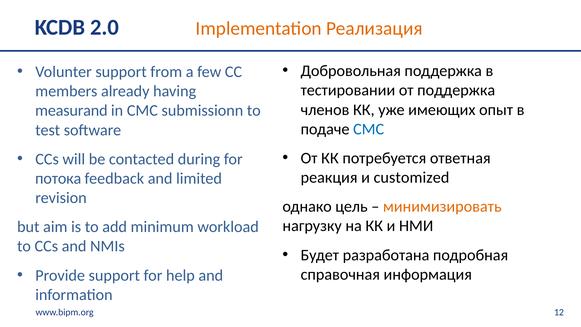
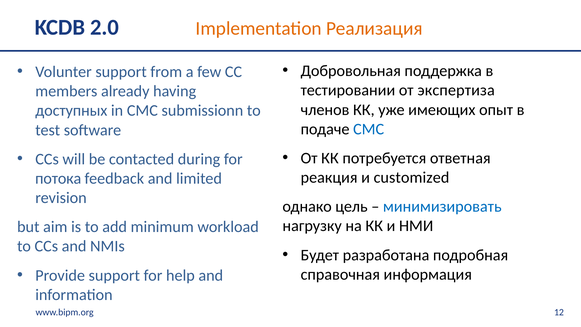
от поддержка: поддержка -> экспертиза (456, 90)
measurand: measurand -> доступных (71, 111)
минимизировать colour: orange -> blue (442, 206)
